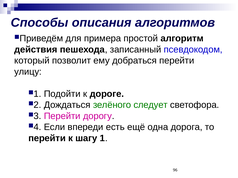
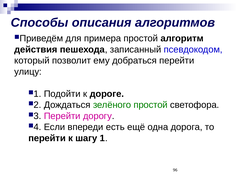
зелёного следует: следует -> простой (151, 105)
